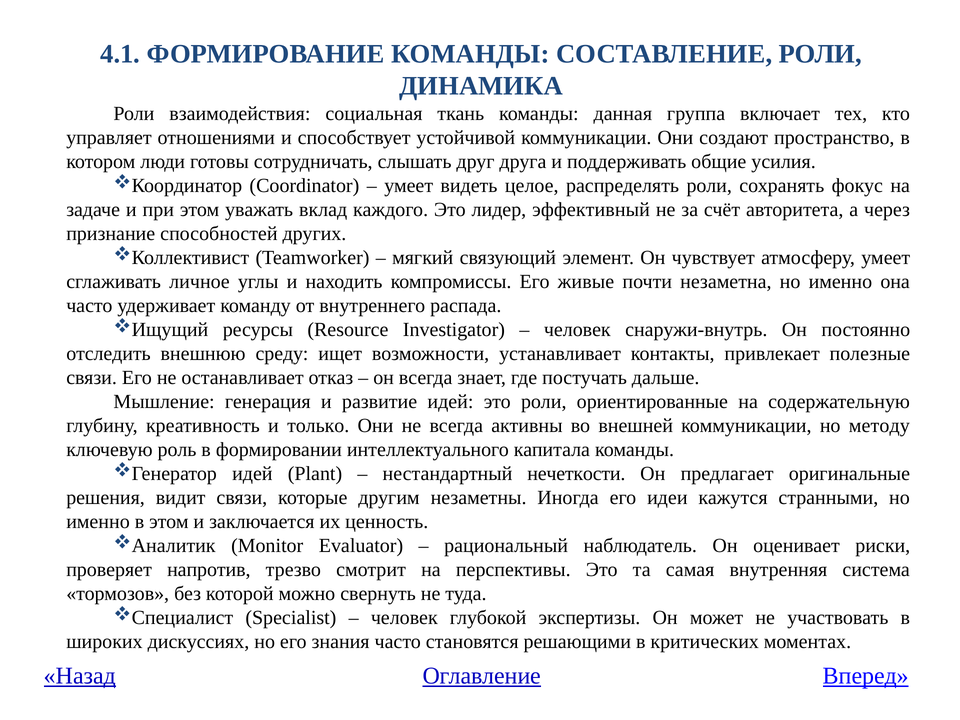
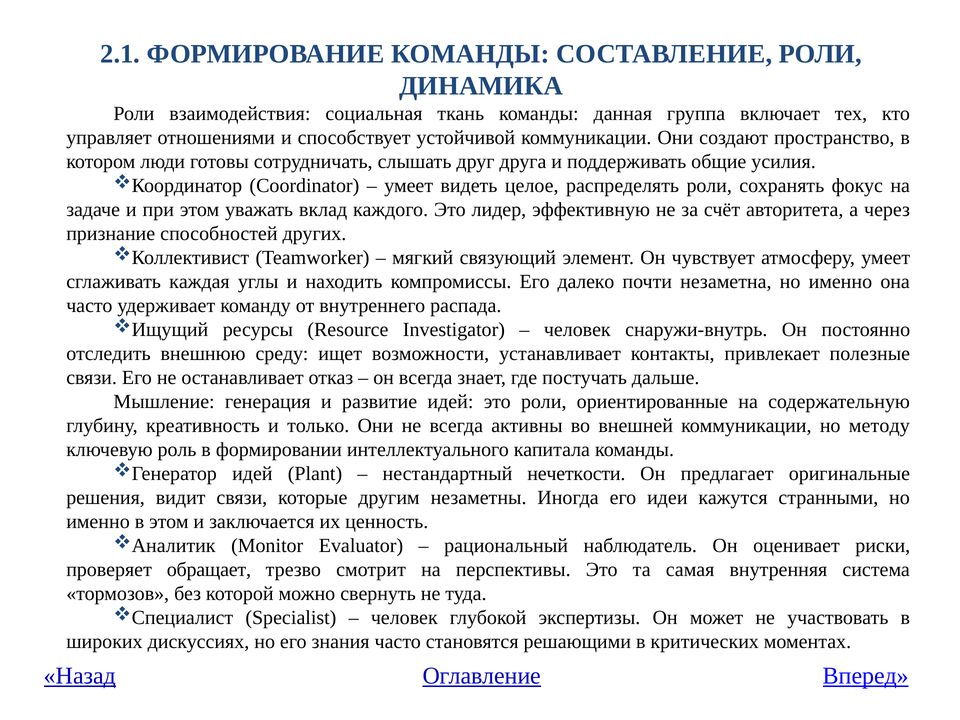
4.1: 4.1 -> 2.1 (120, 54)
эффективный: эффективный -> эффективную (591, 210)
личное: личное -> каждая (199, 282)
живые: живые -> далеко (586, 282)
напротив: напротив -> обращает (209, 570)
